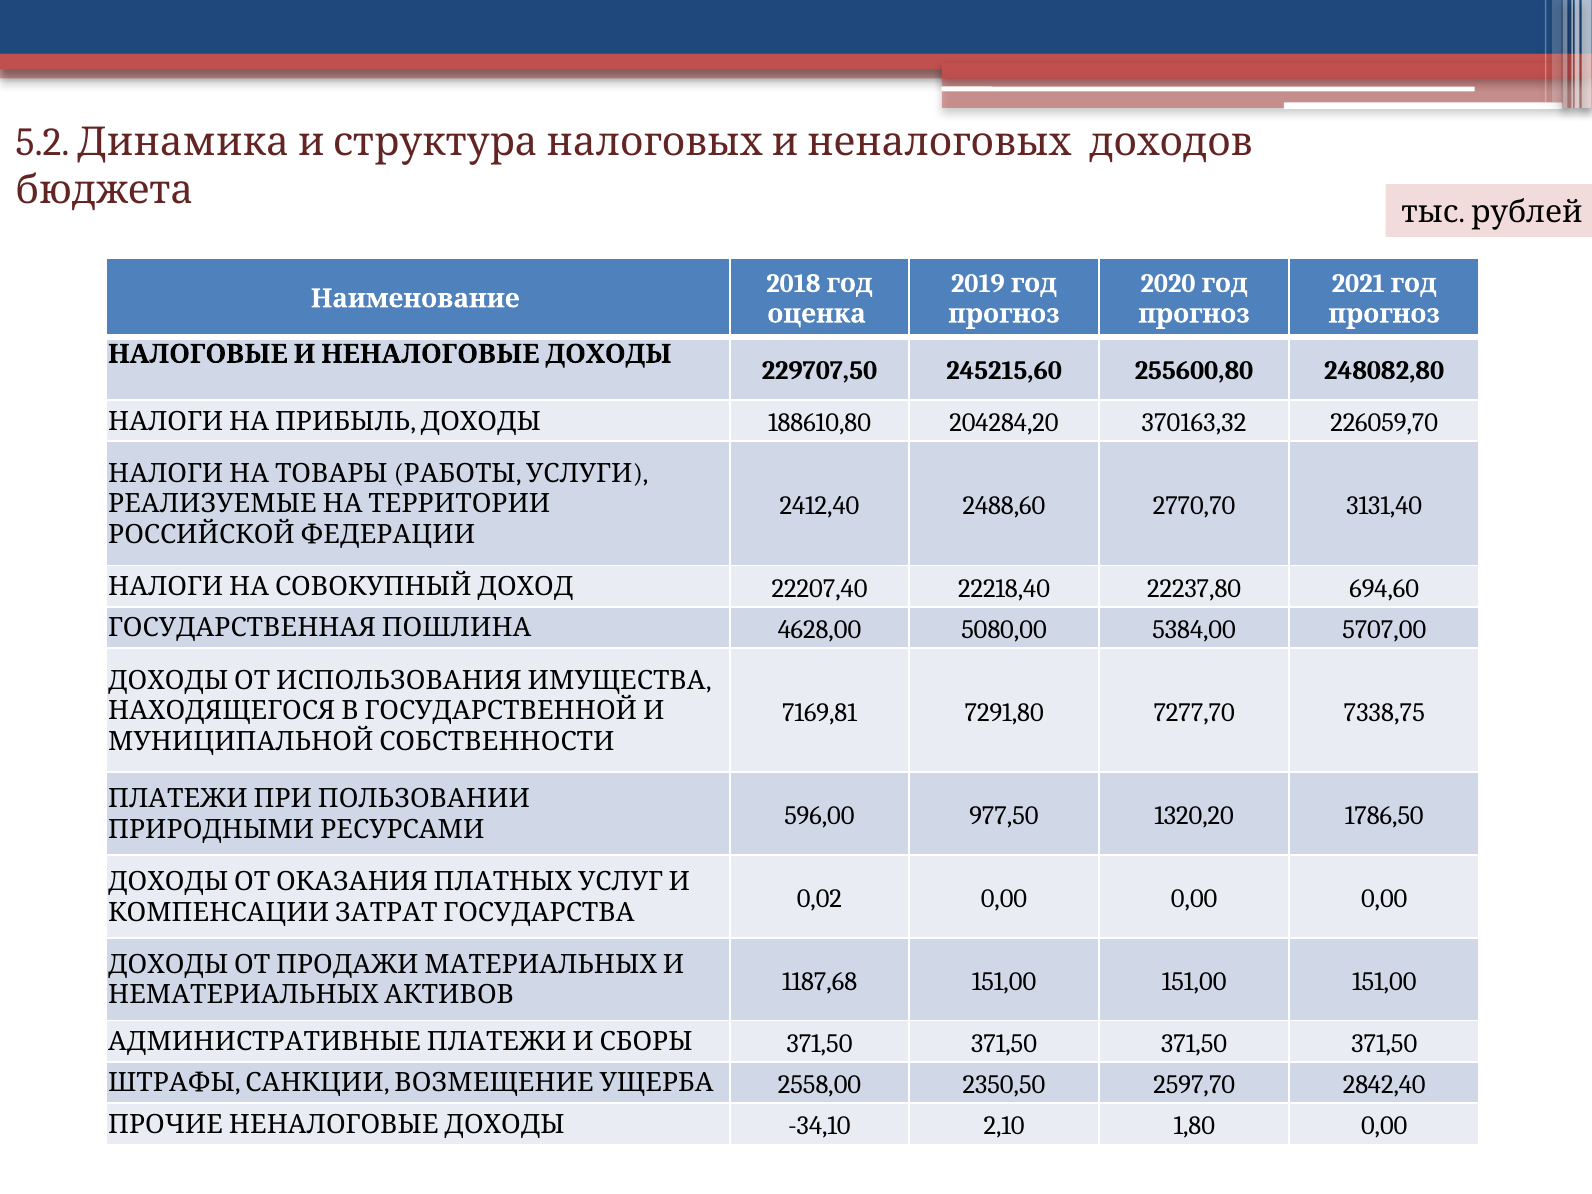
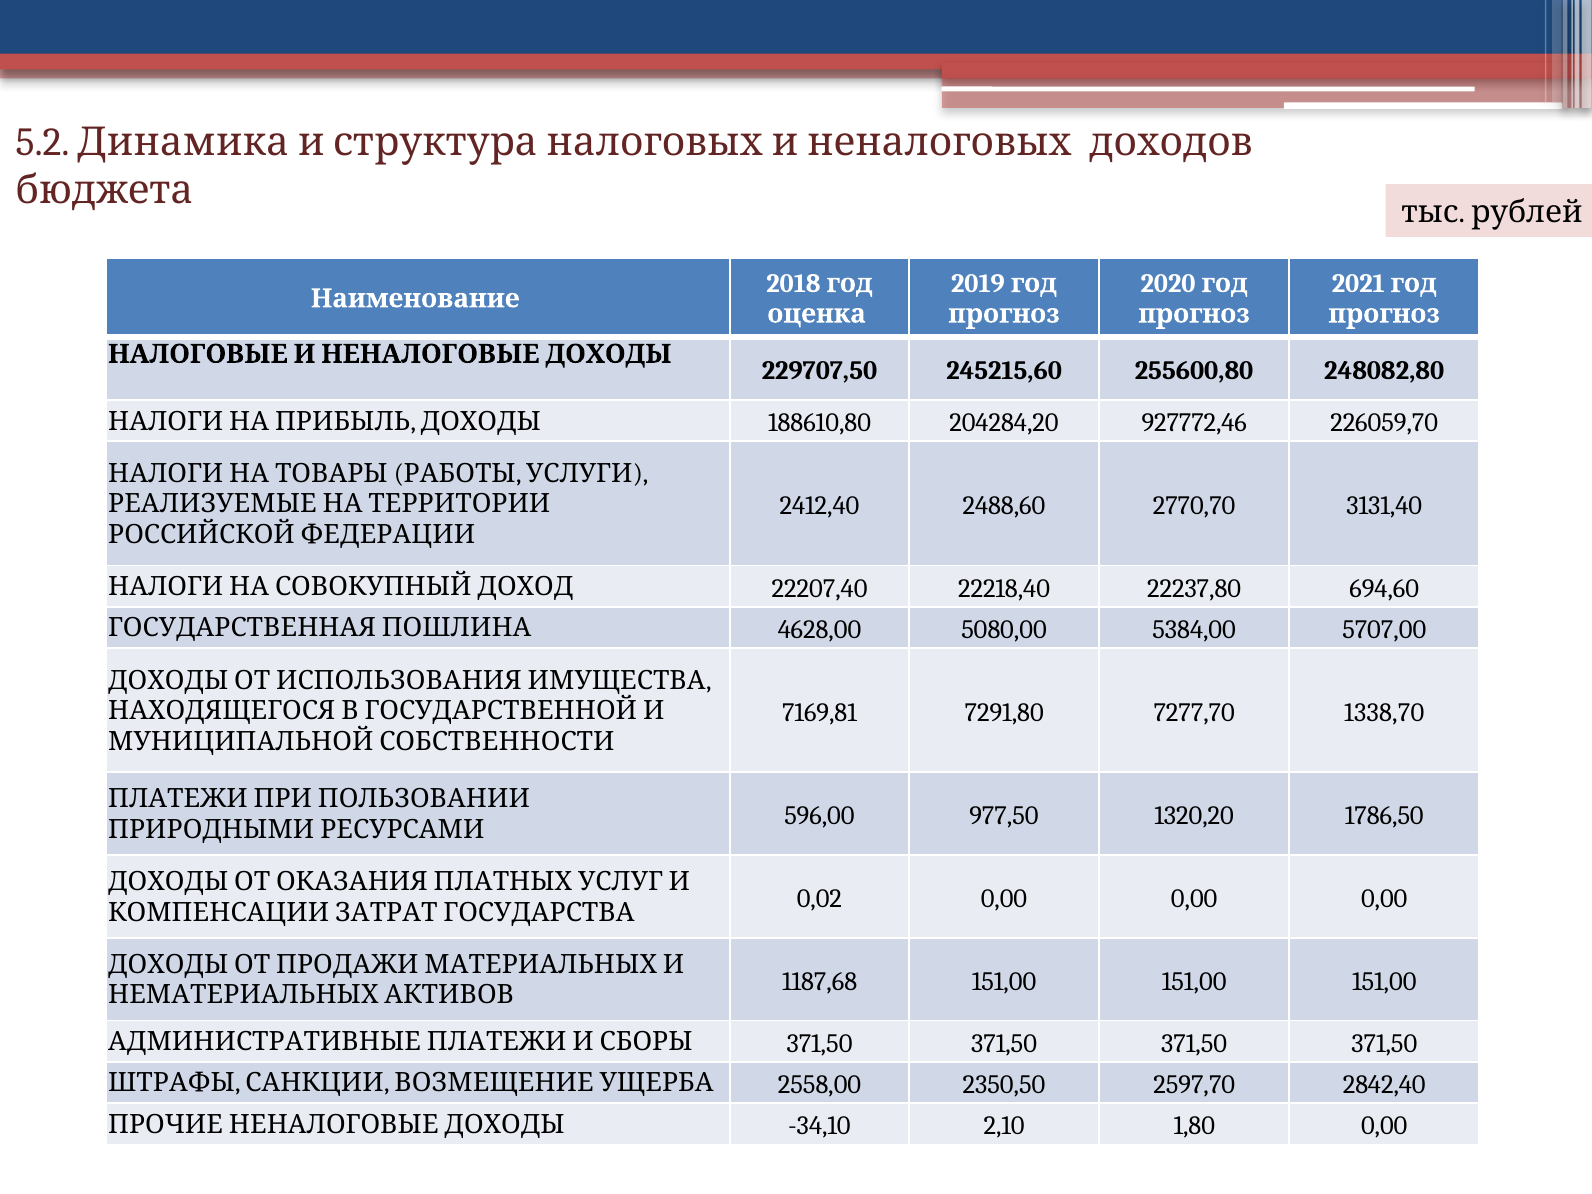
370163,32: 370163,32 -> 927772,46 (1194, 423)
7338,75: 7338,75 -> 1338,70 (1384, 712)
